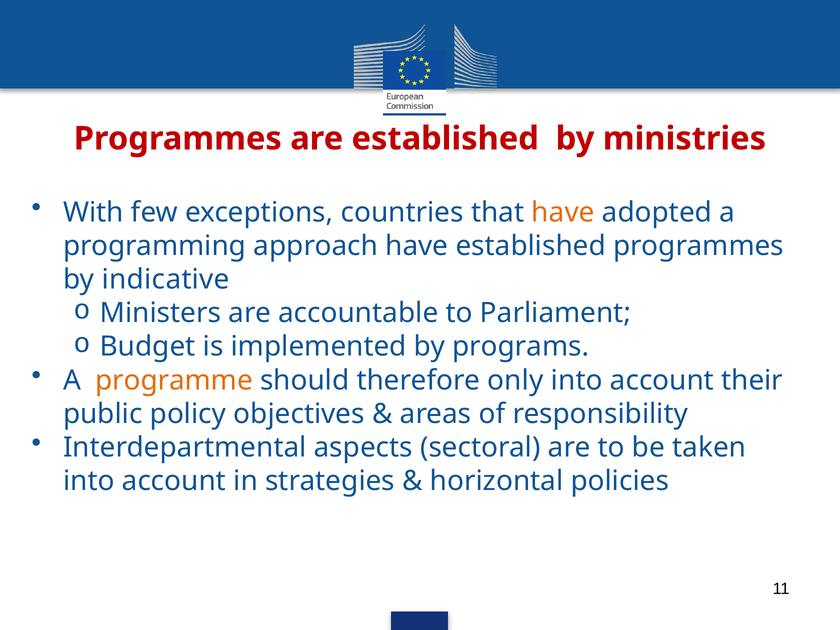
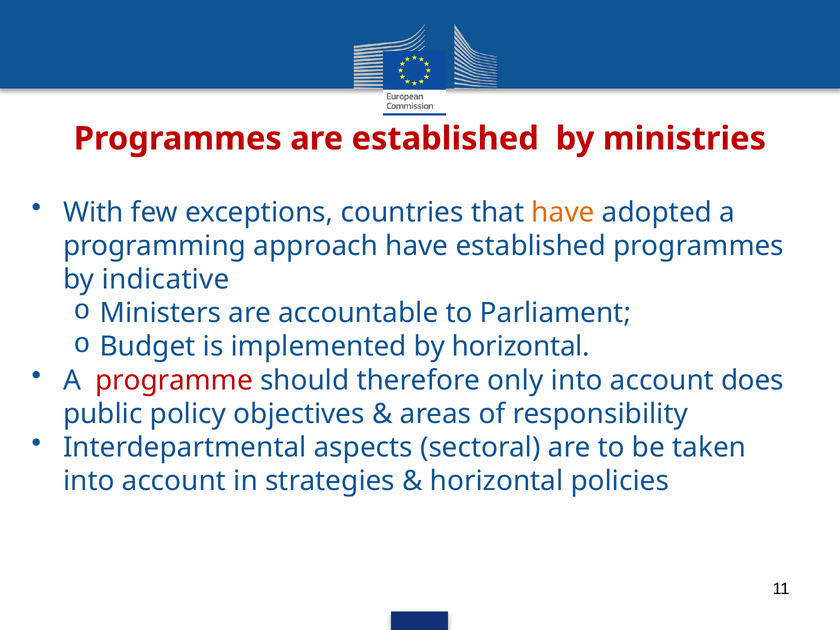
by programs: programs -> horizontal (521, 347)
programme colour: orange -> red (174, 380)
their: their -> does (752, 380)
